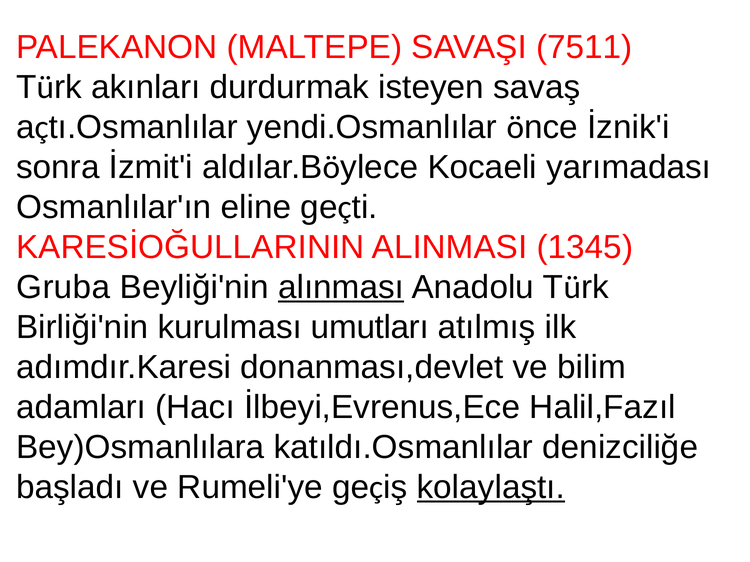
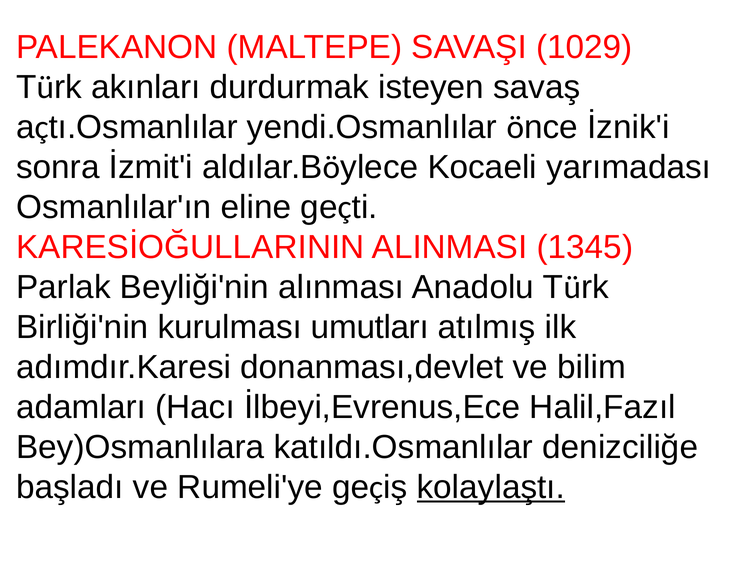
7511: 7511 -> 1029 (584, 47)
Gruba: Gruba -> Parlak (63, 287)
alınması underline: present -> none (341, 287)
